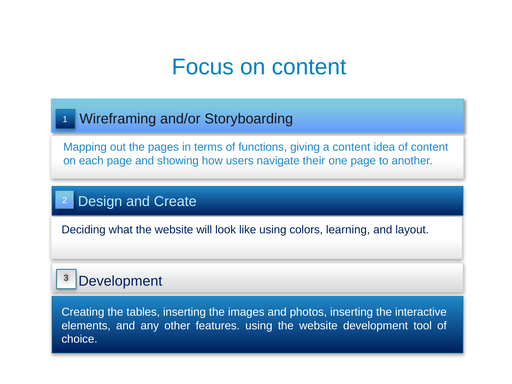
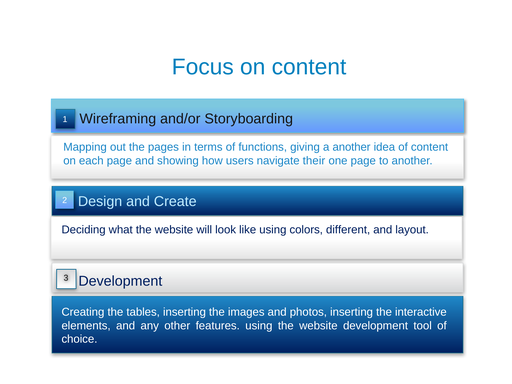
a content: content -> another (352, 147)
learning: learning -> different (348, 230)
